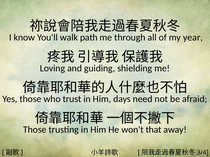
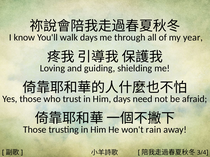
walk path: path -> days (89, 38)
that: that -> rain (154, 130)
